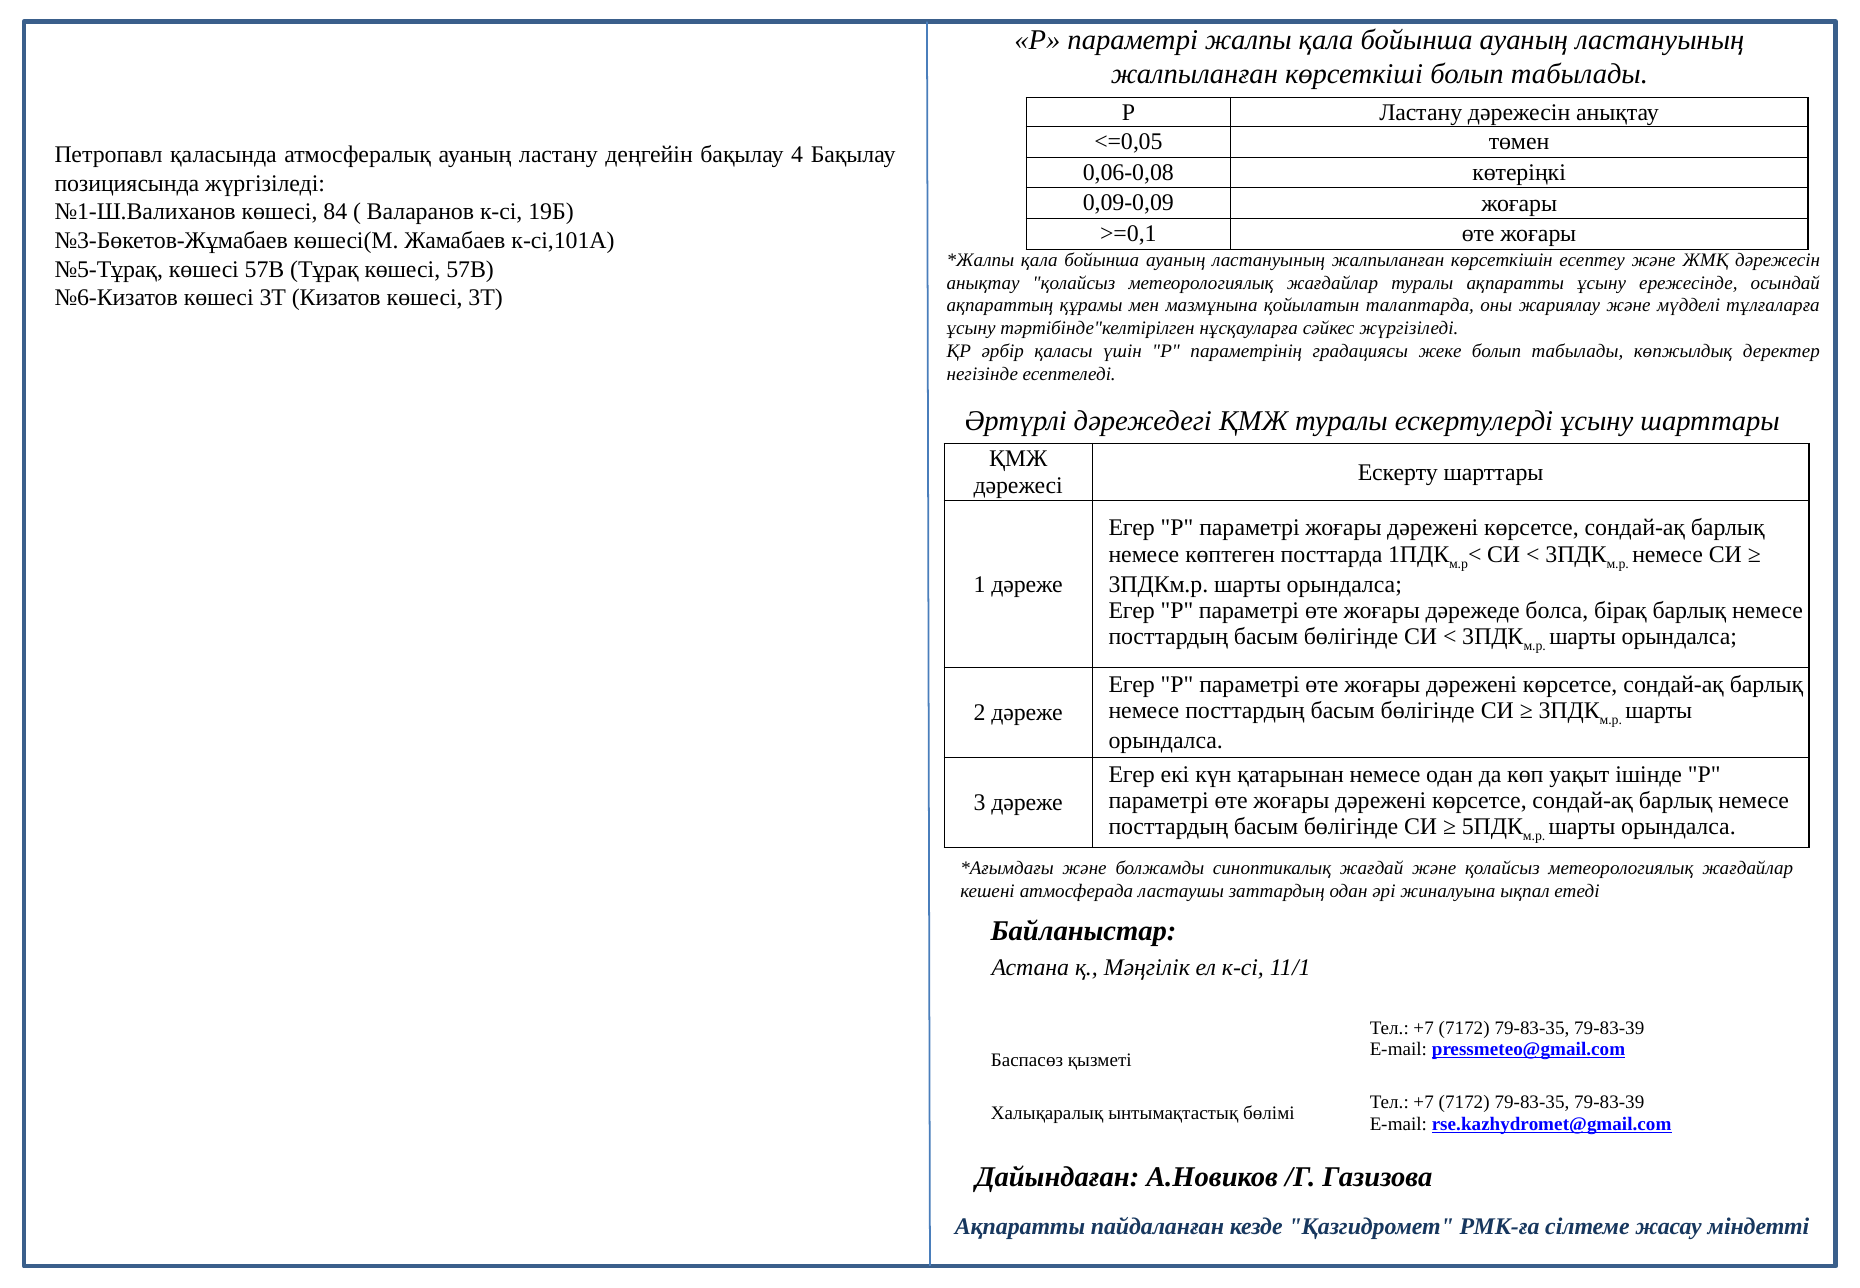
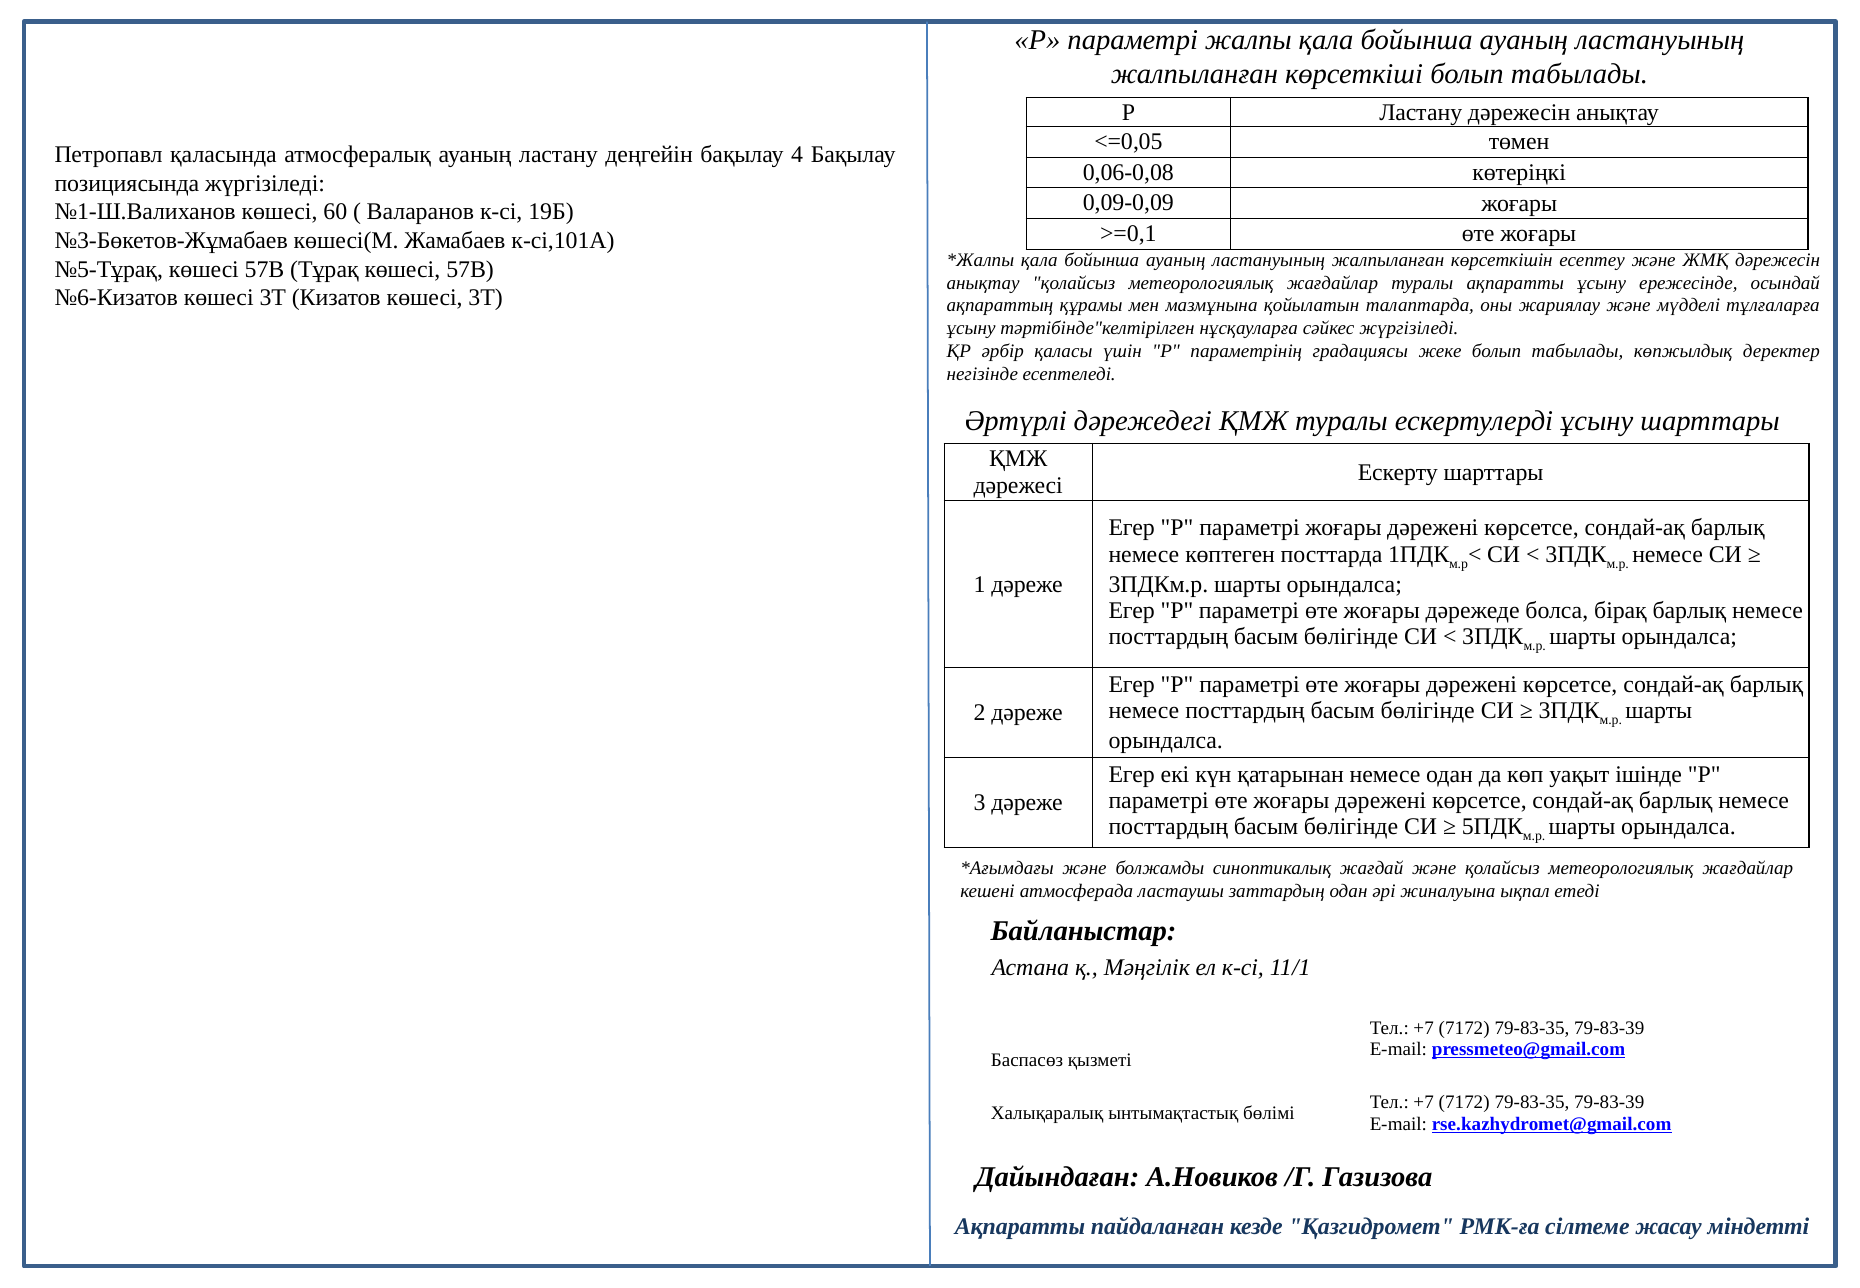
84: 84 -> 60 (335, 212)
